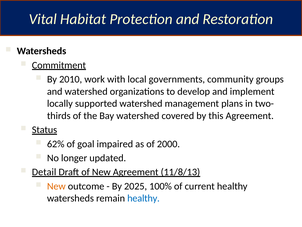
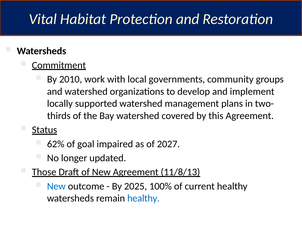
2000: 2000 -> 2027 (168, 144)
Detail: Detail -> Those (44, 172)
New colour: orange -> blue (56, 186)
